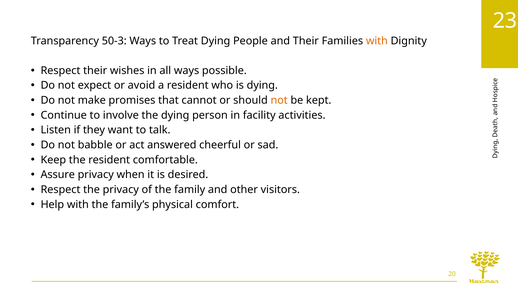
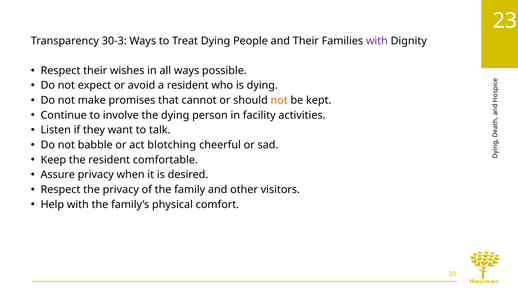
50-3: 50-3 -> 30-3 (114, 41)
with colour: orange -> purple (377, 41)
answered: answered -> blotching (172, 145)
